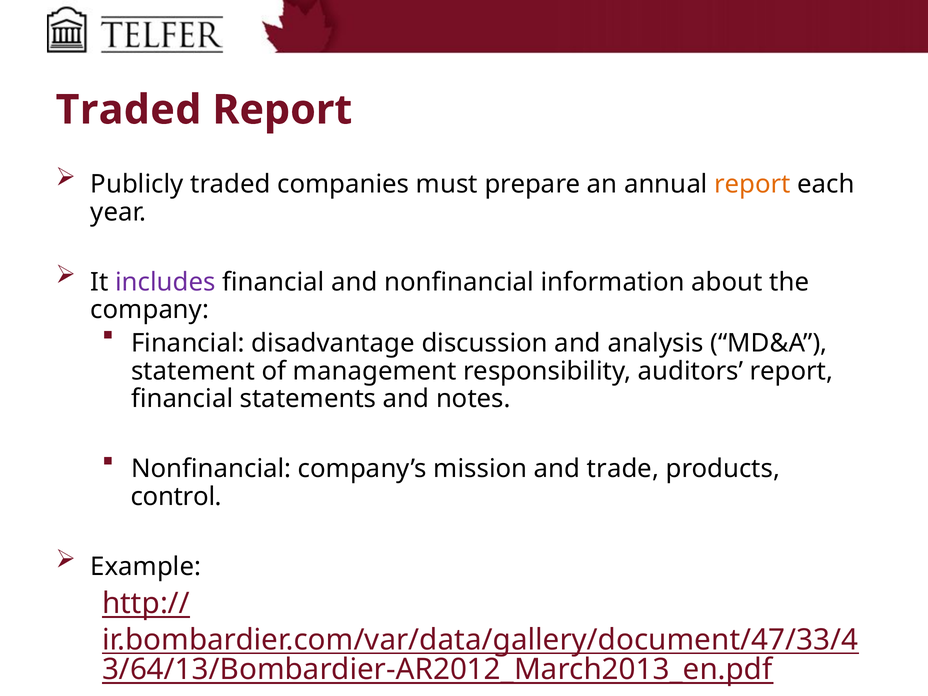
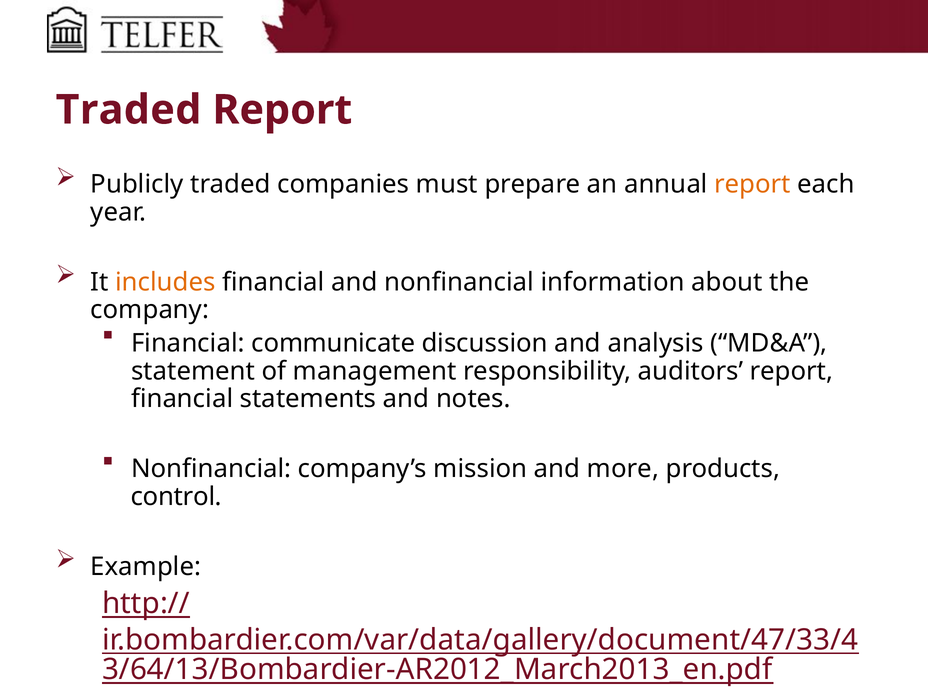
includes colour: purple -> orange (165, 282)
disadvantage: disadvantage -> communicate (333, 343)
trade: trade -> more (623, 469)
